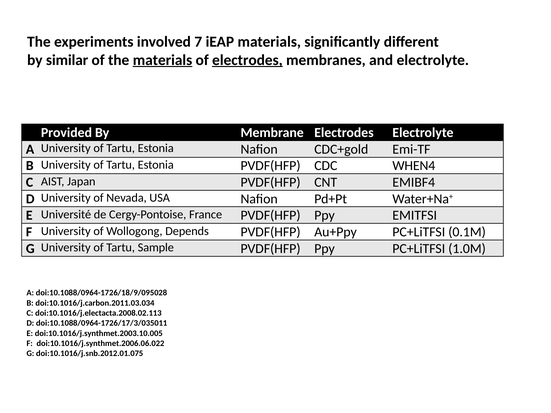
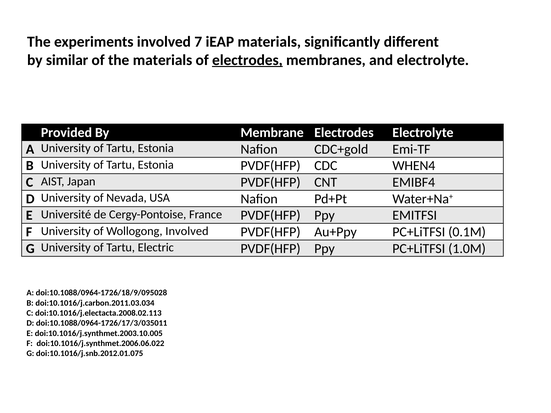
materials underline: present -> none (162, 60)
Wollogong Depends: Depends -> Involved (187, 231)
Sample: Sample -> Electric (156, 248)
